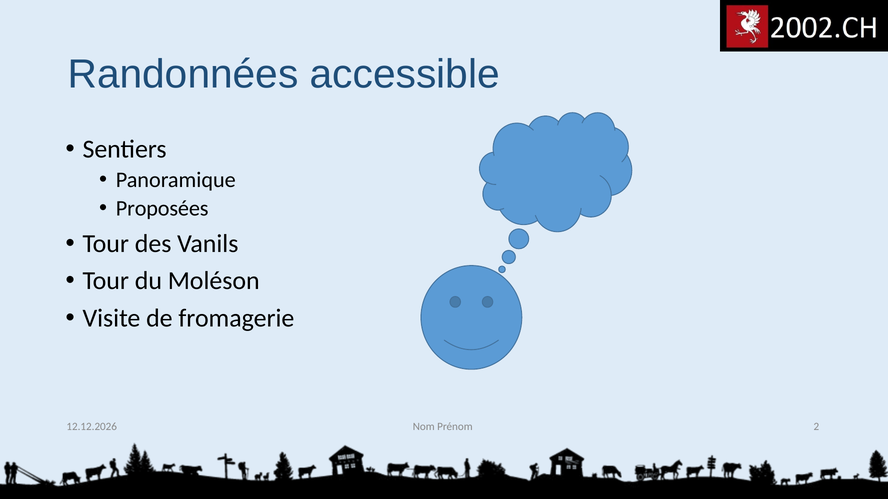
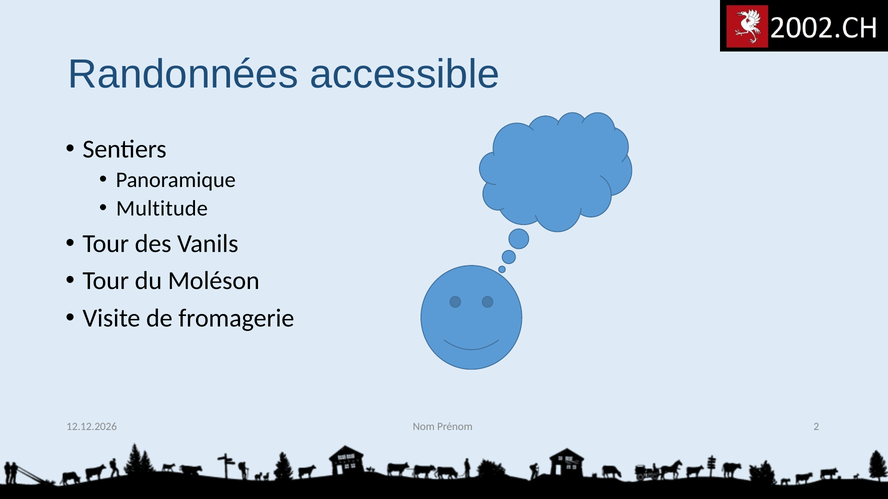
Proposées: Proposées -> Multitude (162, 209)
